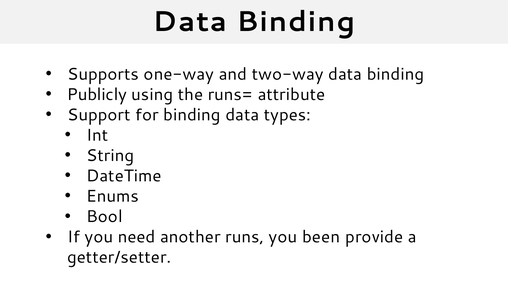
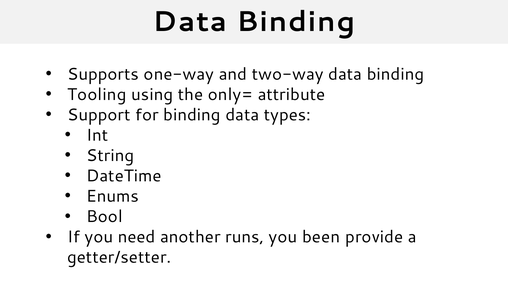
Publicly: Publicly -> Tooling (97, 94)
runs=: runs= -> only= (230, 94)
